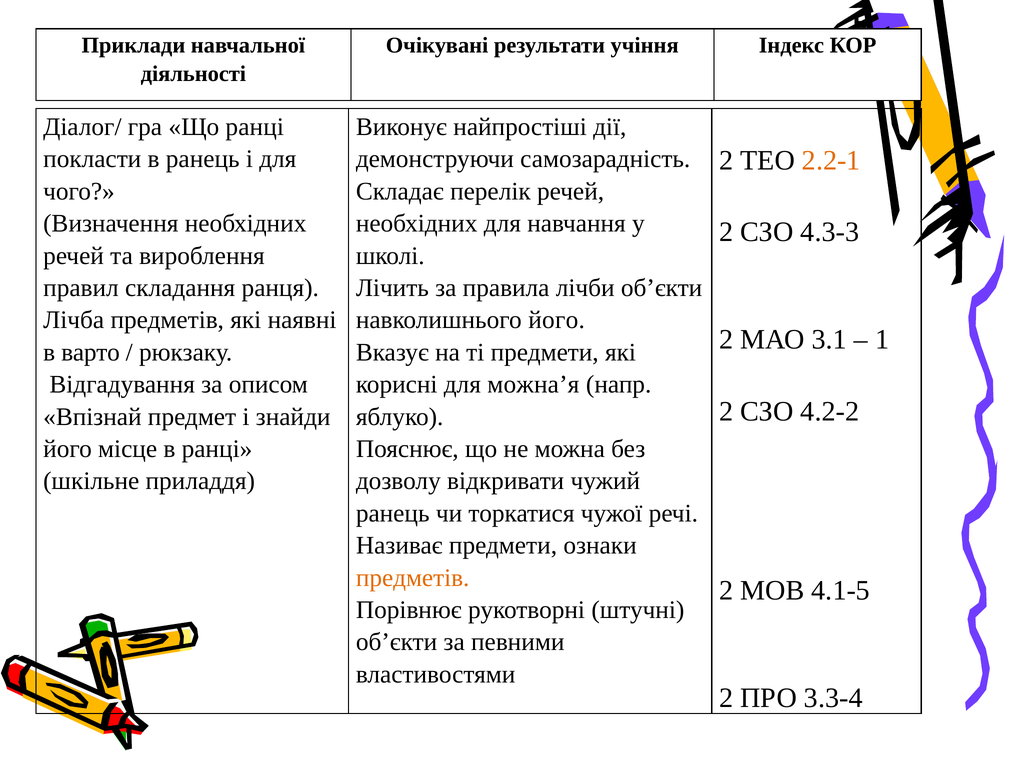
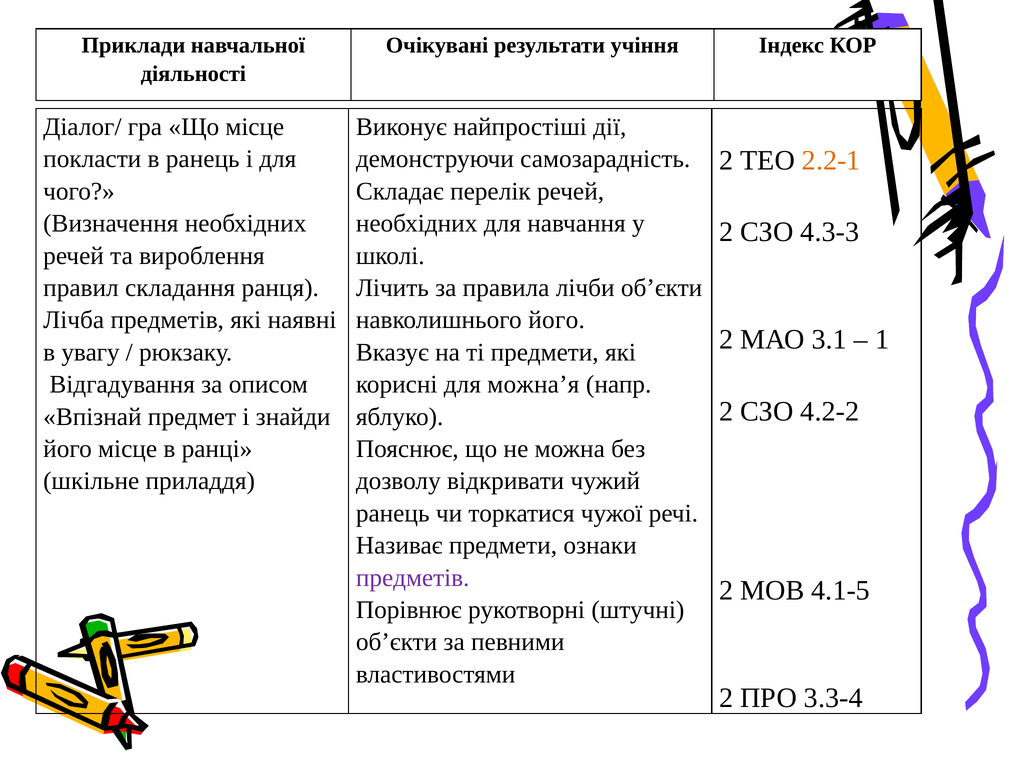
Що ранці: ранці -> місце (255, 127)
варто: варто -> увагу (91, 353)
предметів colour: orange -> purple (413, 578)
